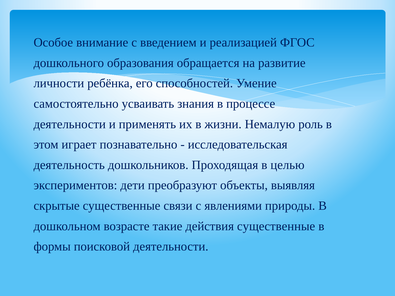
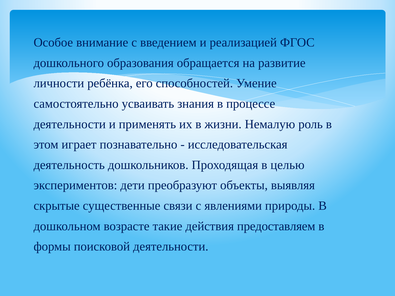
действия существенные: существенные -> предоставляем (276, 226)
